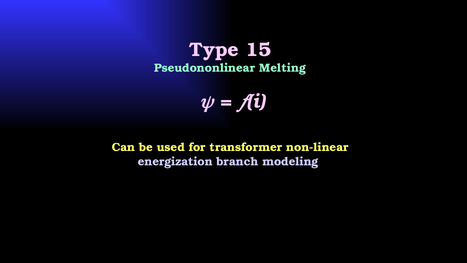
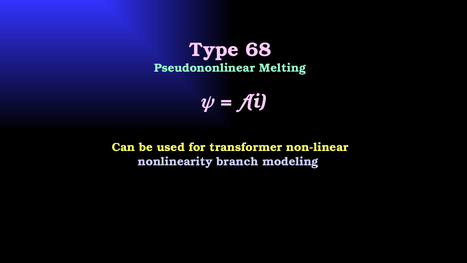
15: 15 -> 68 (258, 50)
energization: energization -> nonlinearity (175, 161)
